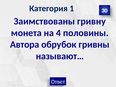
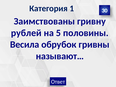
монета: монета -> рублей (26, 33)
4: 4 -> 5 (58, 33)
Автора: Автора -> Весила (25, 45)
